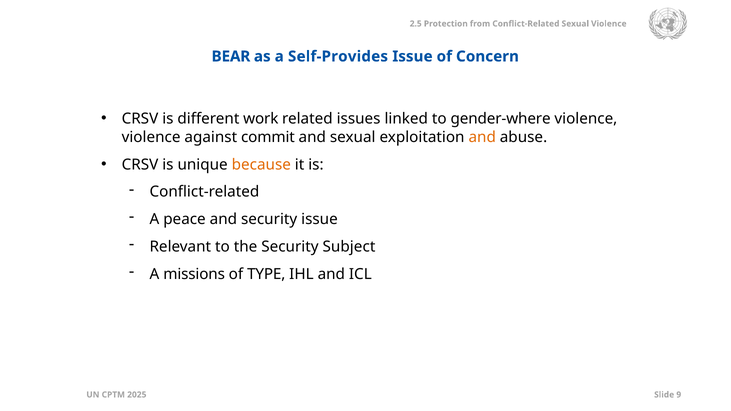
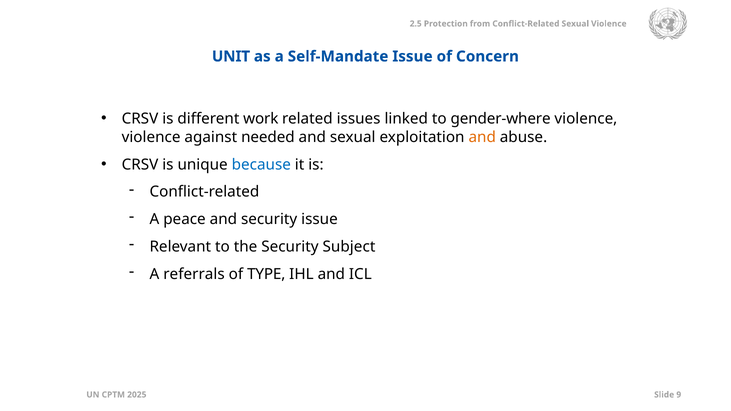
BEAR: BEAR -> UNIT (231, 56)
Self-Provides: Self-Provides -> Self-Mandate (338, 56)
commit: commit -> needed (268, 137)
because colour: orange -> blue (261, 165)
missions: missions -> referrals (194, 274)
